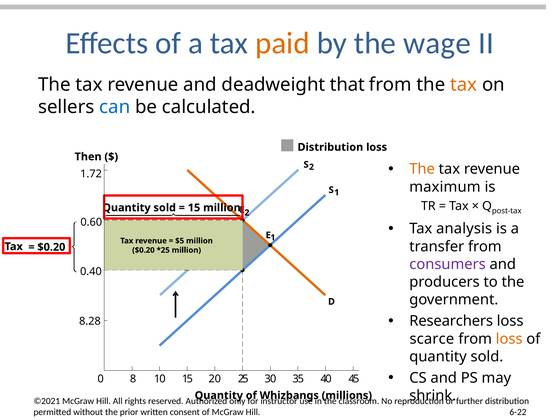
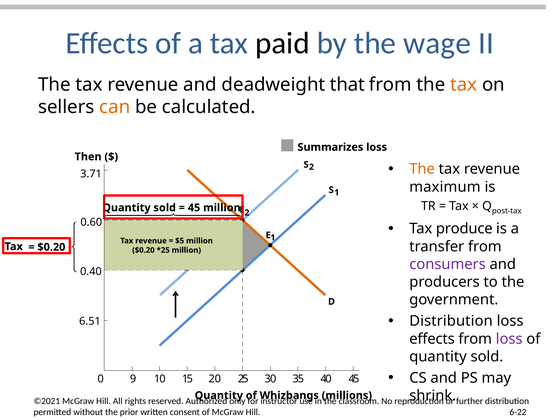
paid colour: orange -> black (282, 43)
can colour: blue -> orange (115, 107)
Distribution: Distribution -> Summarizes (330, 147)
1.72: 1.72 -> 3.71 (91, 174)
15: 15 -> 45 (194, 208)
analysis: analysis -> produce (464, 229)
Researchers: Researchers -> Distribution (451, 321)
8.28: 8.28 -> 6.51 (90, 321)
scarce: scarce -> effects (432, 339)
loss colour: orange -> purple (509, 339)
8: 8 -> 9 (133, 379)
